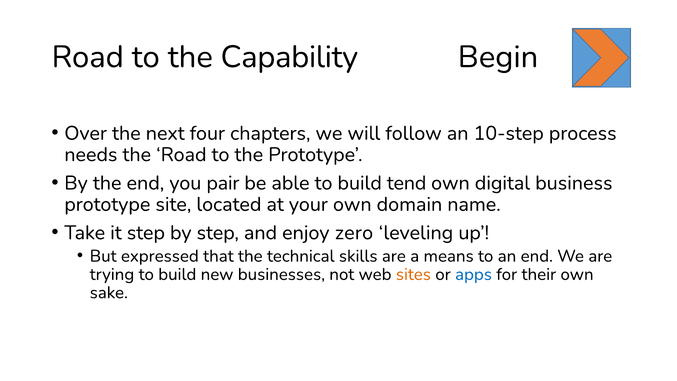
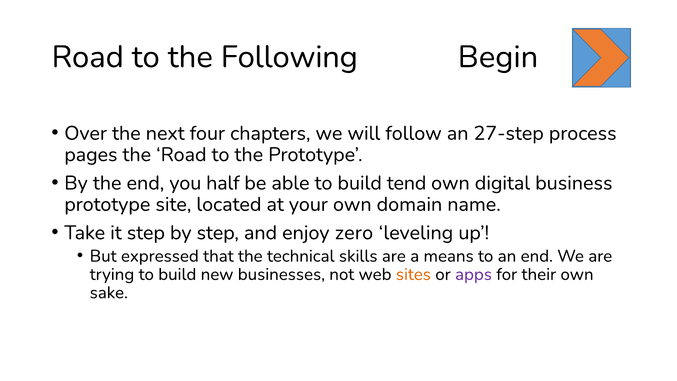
Capability: Capability -> Following (289, 57)
10-step: 10-step -> 27-step (509, 133)
needs: needs -> pages (91, 155)
pair: pair -> half (223, 183)
apps colour: blue -> purple (474, 274)
